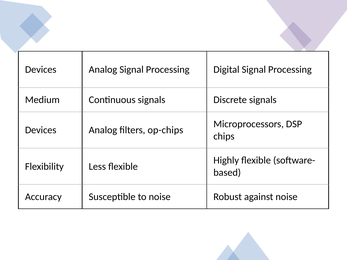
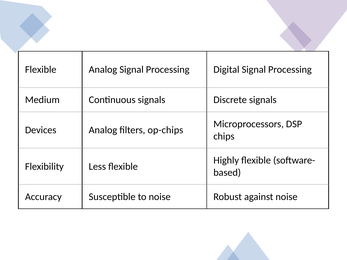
Devices: Devices -> Flexible (41, 70)
